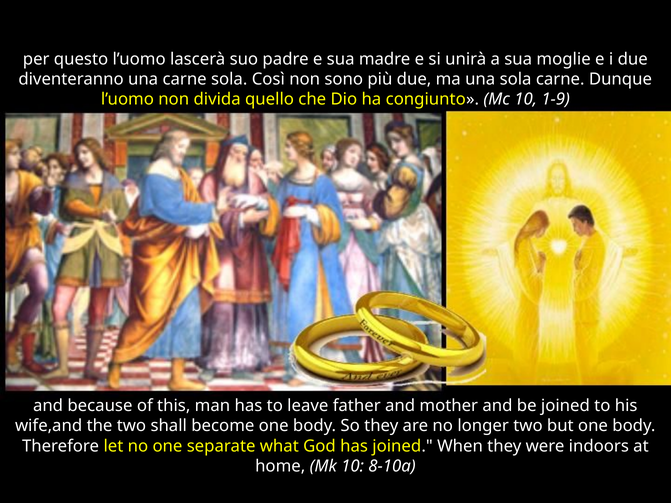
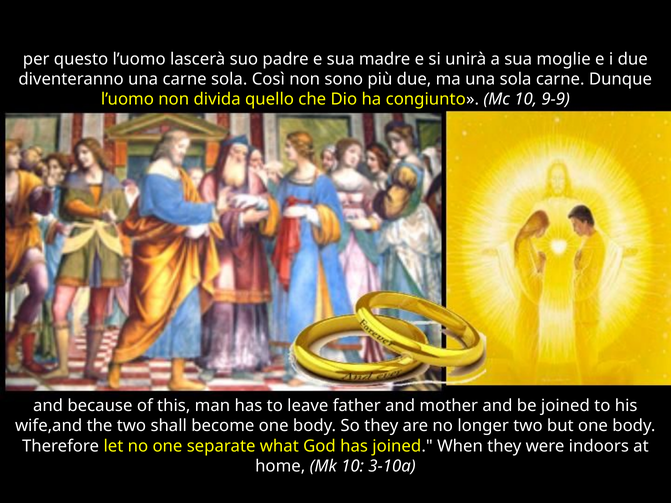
1-9: 1-9 -> 9-9 (556, 99)
8-10a: 8-10a -> 3-10a (392, 466)
